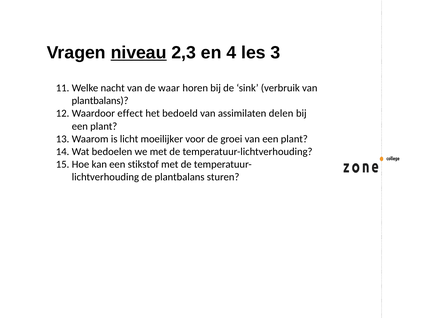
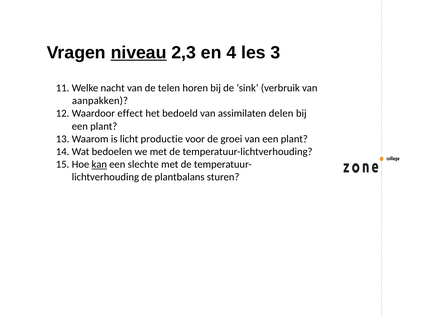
waar: waar -> telen (169, 88)
plantbalans: plantbalans -> aanpakken (100, 101)
moeilijker: moeilijker -> productie (162, 139)
kan underline: none -> present (99, 164)
stikstof: stikstof -> slechte (143, 164)
